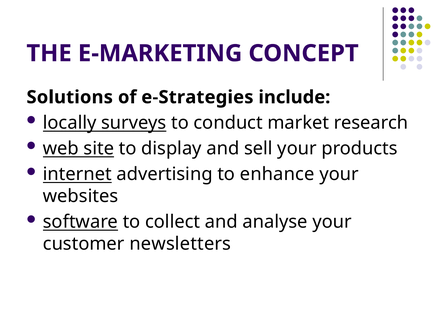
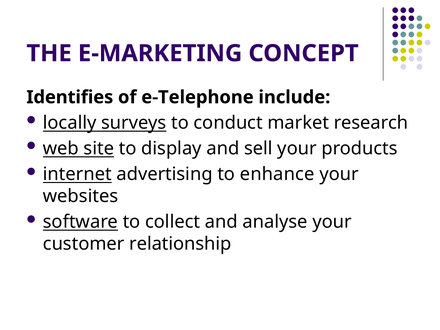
Solutions: Solutions -> Identifies (70, 97)
e-Strategies: e-Strategies -> e-Telephone (197, 97)
newsletters: newsletters -> relationship (180, 244)
